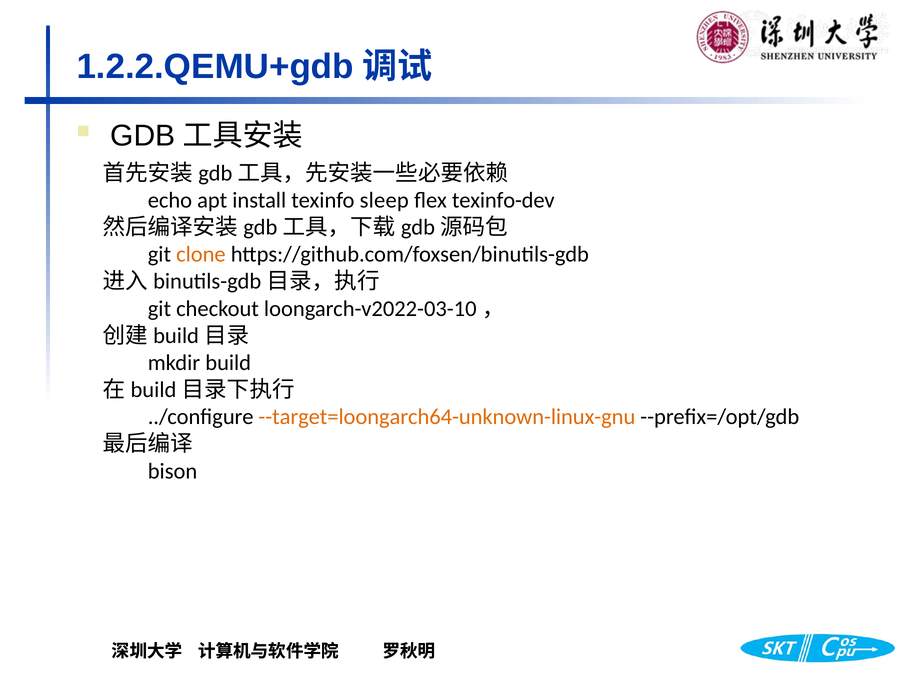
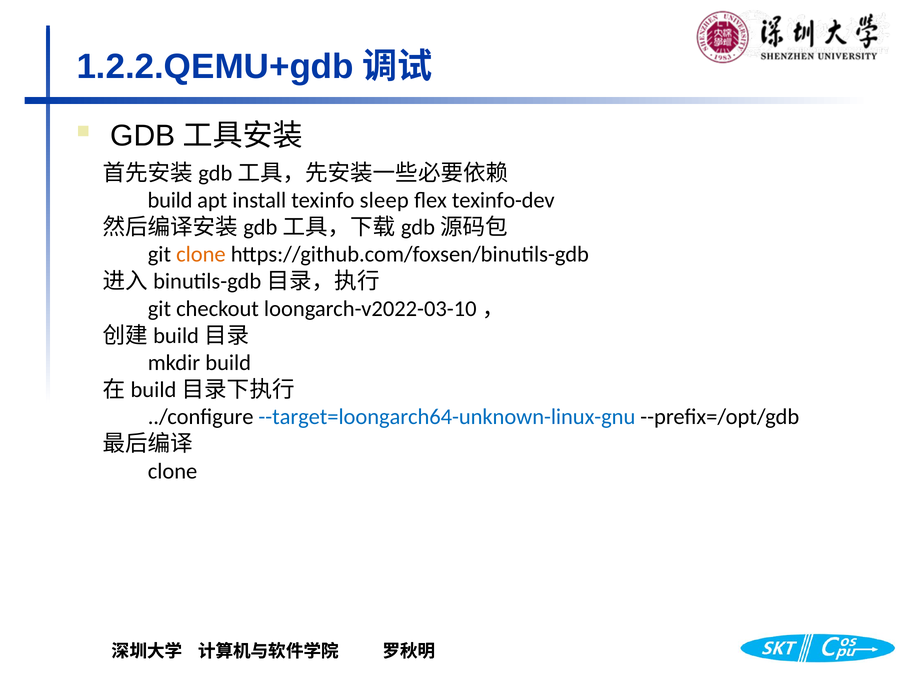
echo: echo -> build (170, 200)
--target=loongarch64-unknown-linux-gnu colour: orange -> blue (447, 417)
bison: bison -> clone (173, 471)
